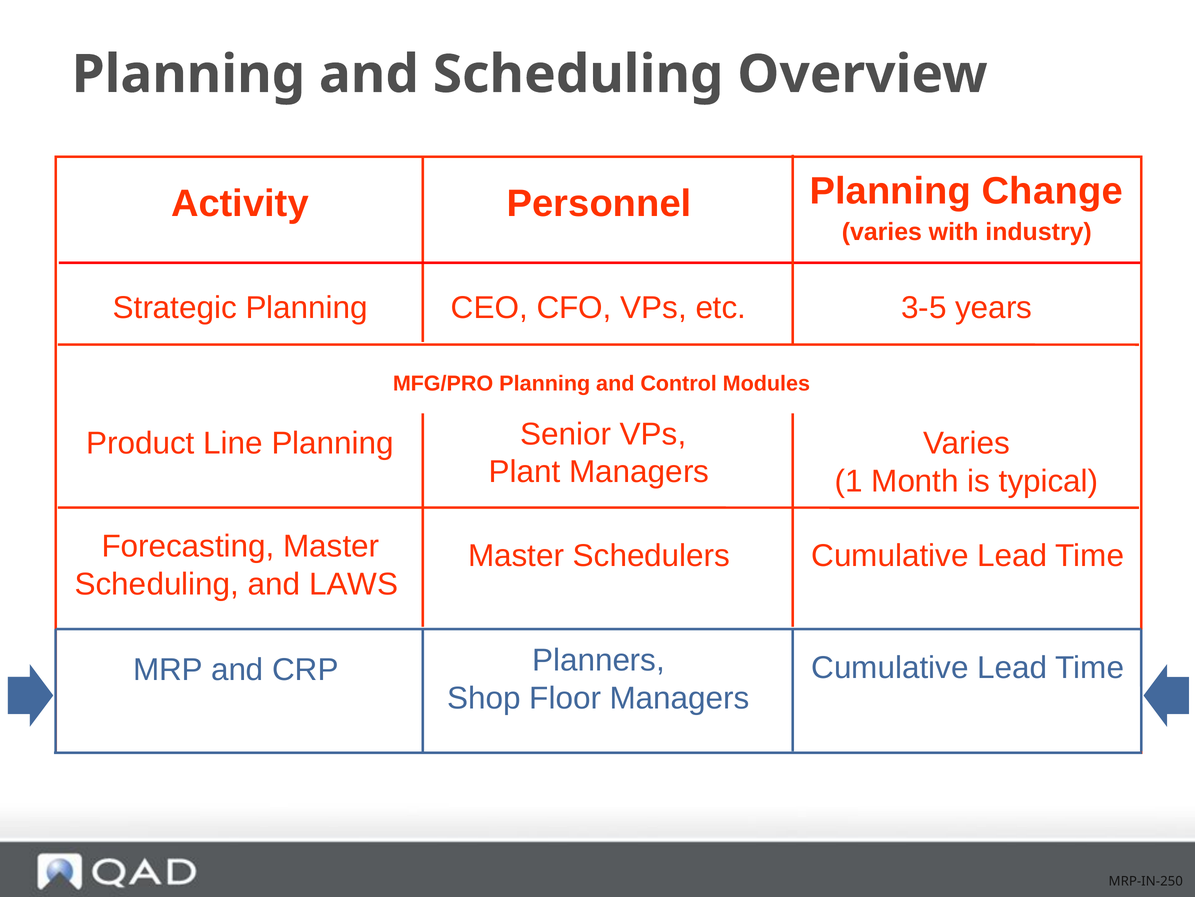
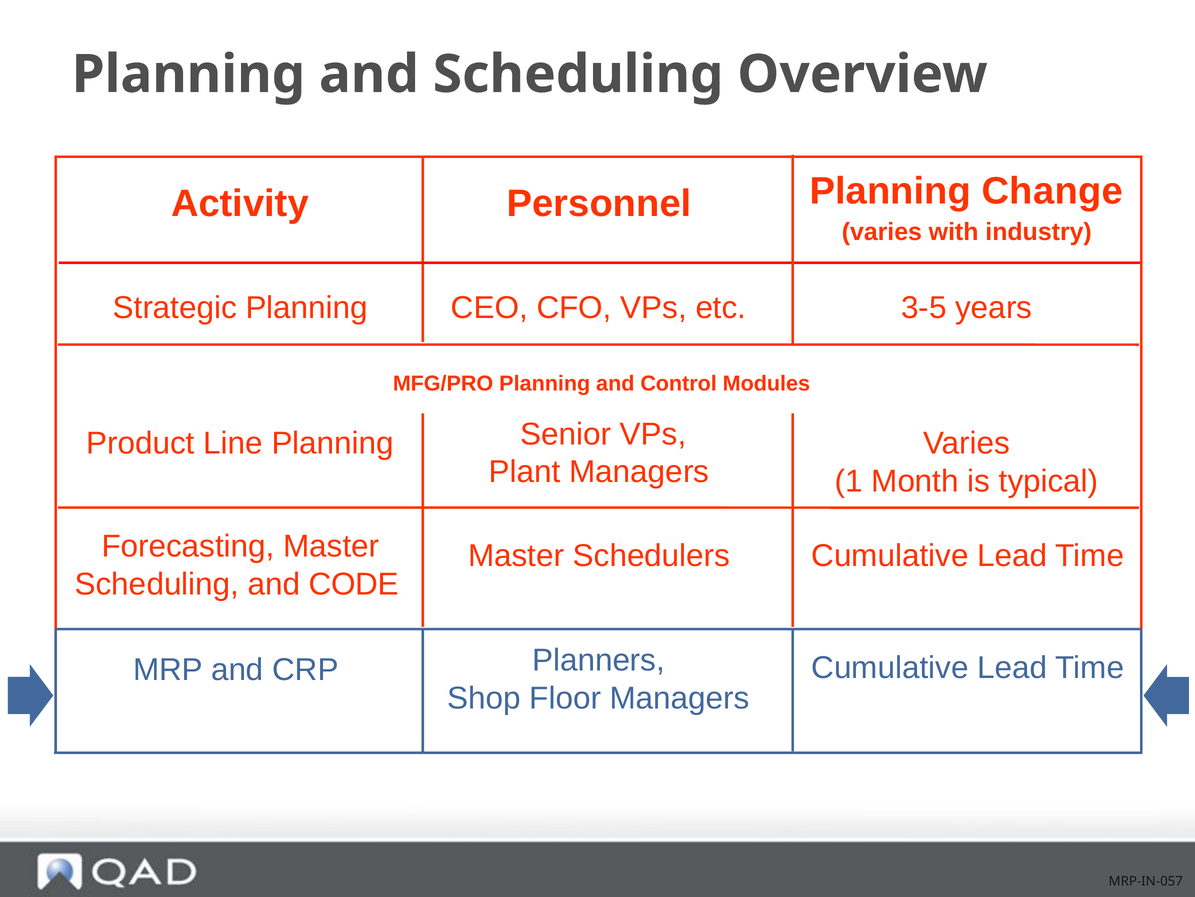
LAWS: LAWS -> CODE (354, 584)
MRP-IN-250: MRP-IN-250 -> MRP-IN-057 (1146, 881)
